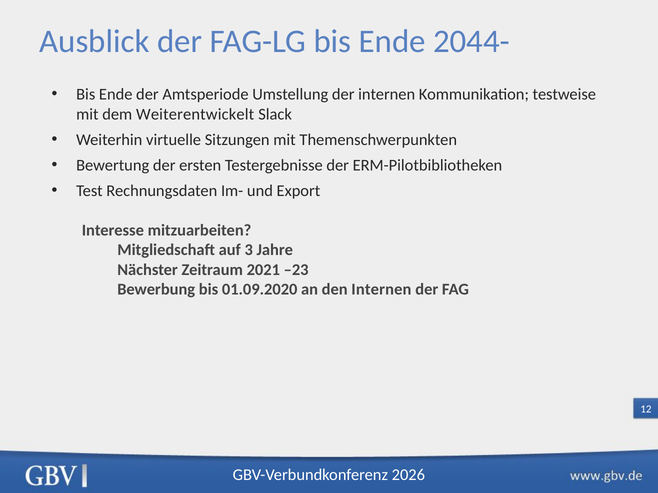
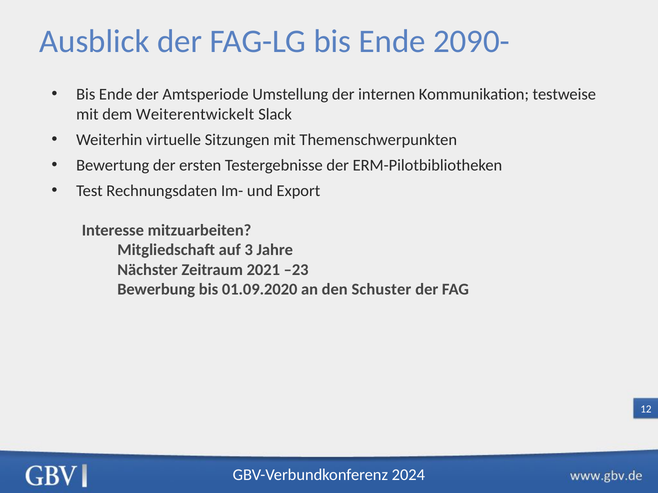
2044-: 2044- -> 2090- (471, 41)
den Internen: Internen -> Schuster (381, 290)
2026: 2026 -> 2024 (408, 475)
